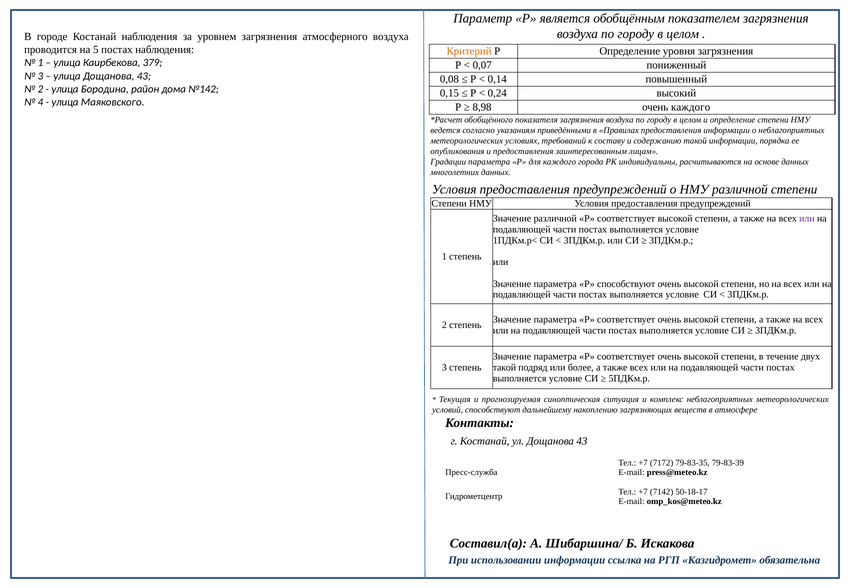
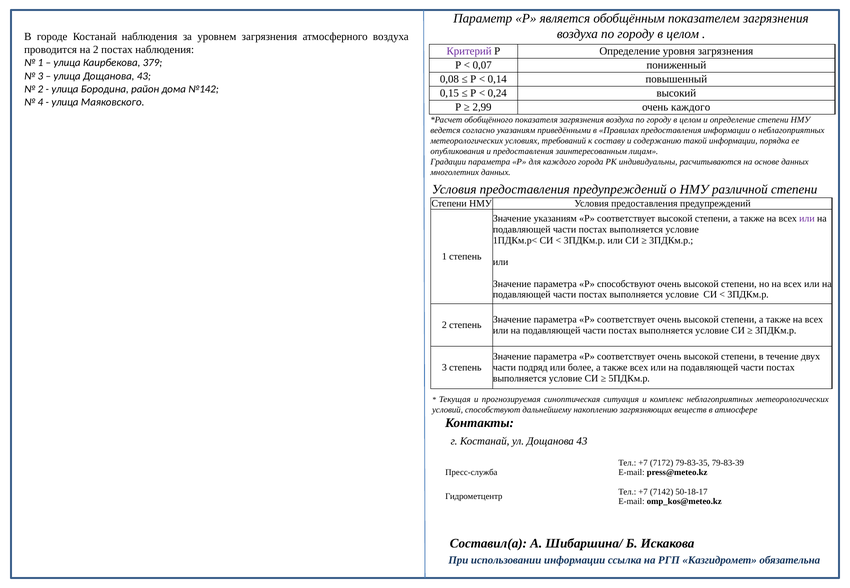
на 5: 5 -> 2 (96, 50)
Критерий colour: orange -> purple (469, 51)
8,98: 8,98 -> 2,99 (482, 107)
Значение различной: различной -> указаниям (555, 219)
такой: такой -> части (504, 368)
